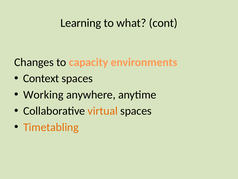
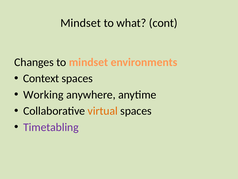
Learning: Learning -> Mindset (81, 23)
to capacity: capacity -> mindset (88, 62)
Timetabling colour: orange -> purple (51, 127)
